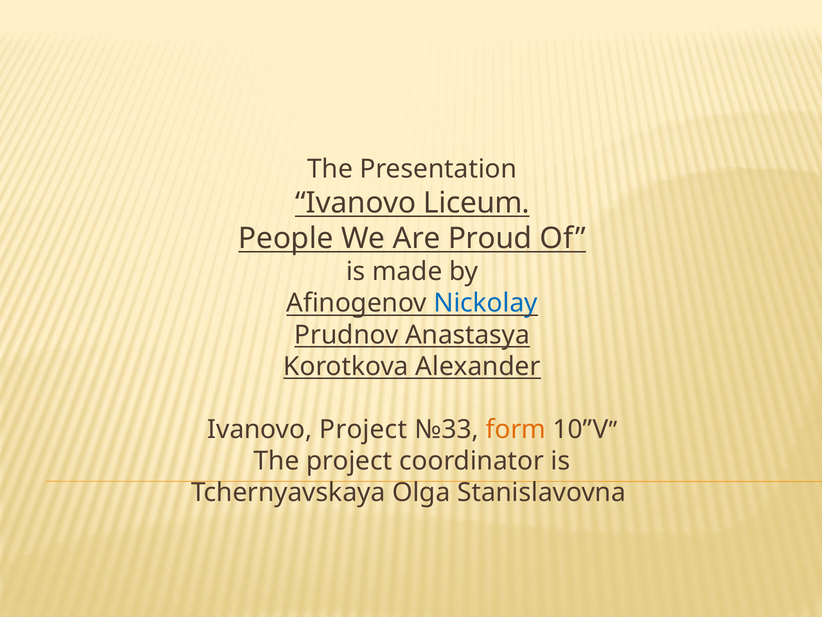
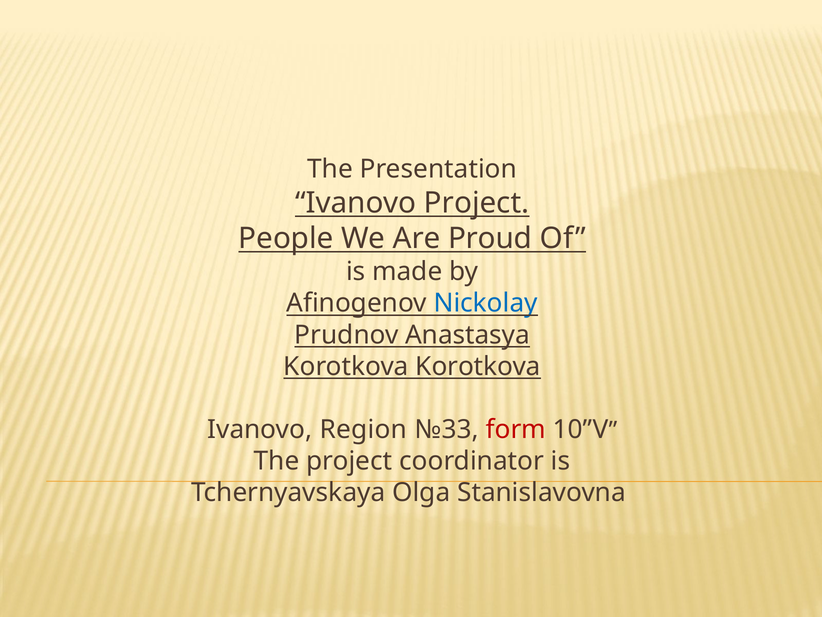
Ivanovo Liceum: Liceum -> Project (477, 203)
Korotkova Alexander: Alexander -> Korotkova (478, 366)
Ivanovo Project: Project -> Region (363, 429)
form colour: orange -> red (516, 429)
